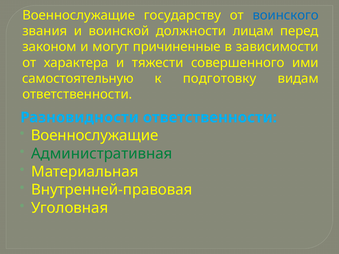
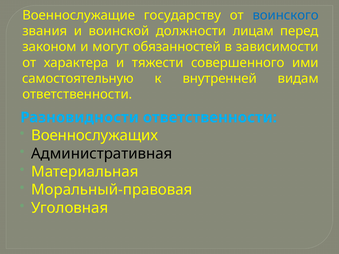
причиненные: причиненные -> обязанностей (177, 47)
подготовку: подготовку -> внутренней (220, 79)
Военнослужащие: Военнослужащие -> Военнослужащих (95, 136)
Административная colour: green -> black (102, 154)
Внутренней-правовая: Внутренней-правовая -> Моральный-правовая (112, 190)
